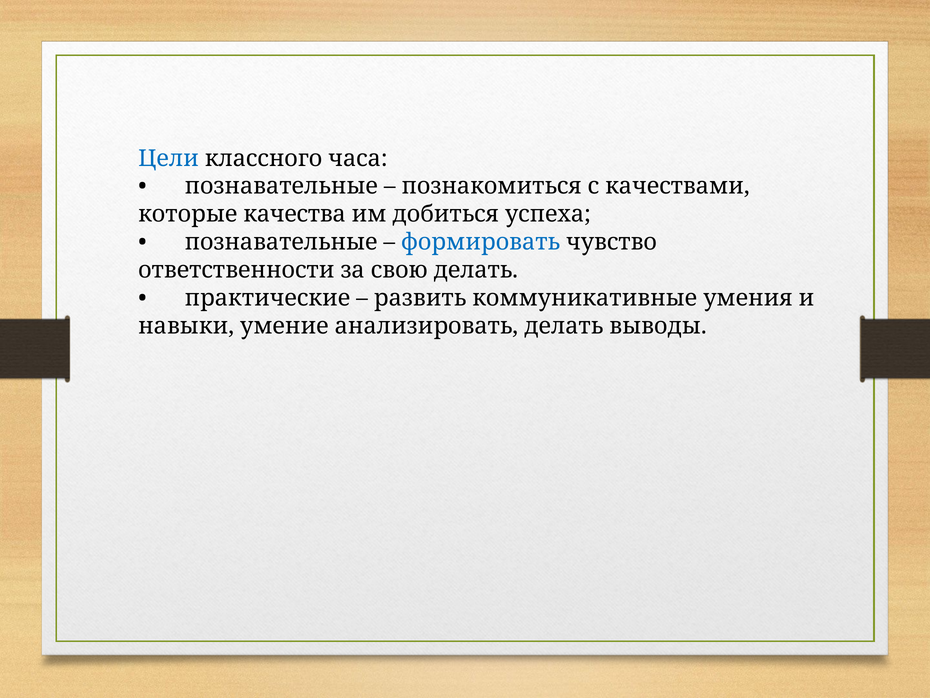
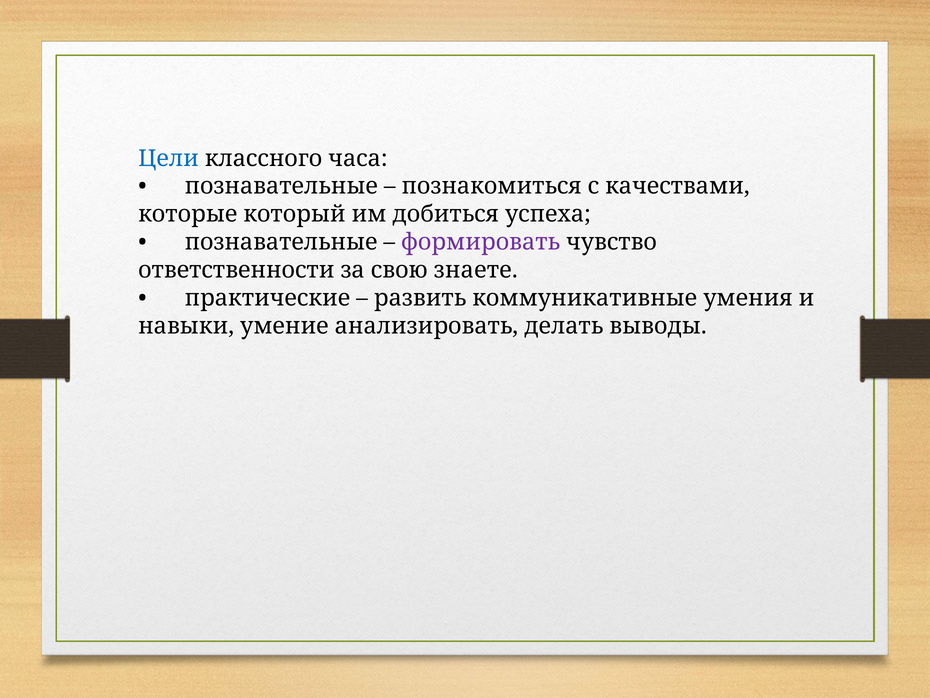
качества: качества -> который (295, 214)
формировать colour: blue -> purple (481, 242)
свою делать: делать -> знаете (476, 270)
